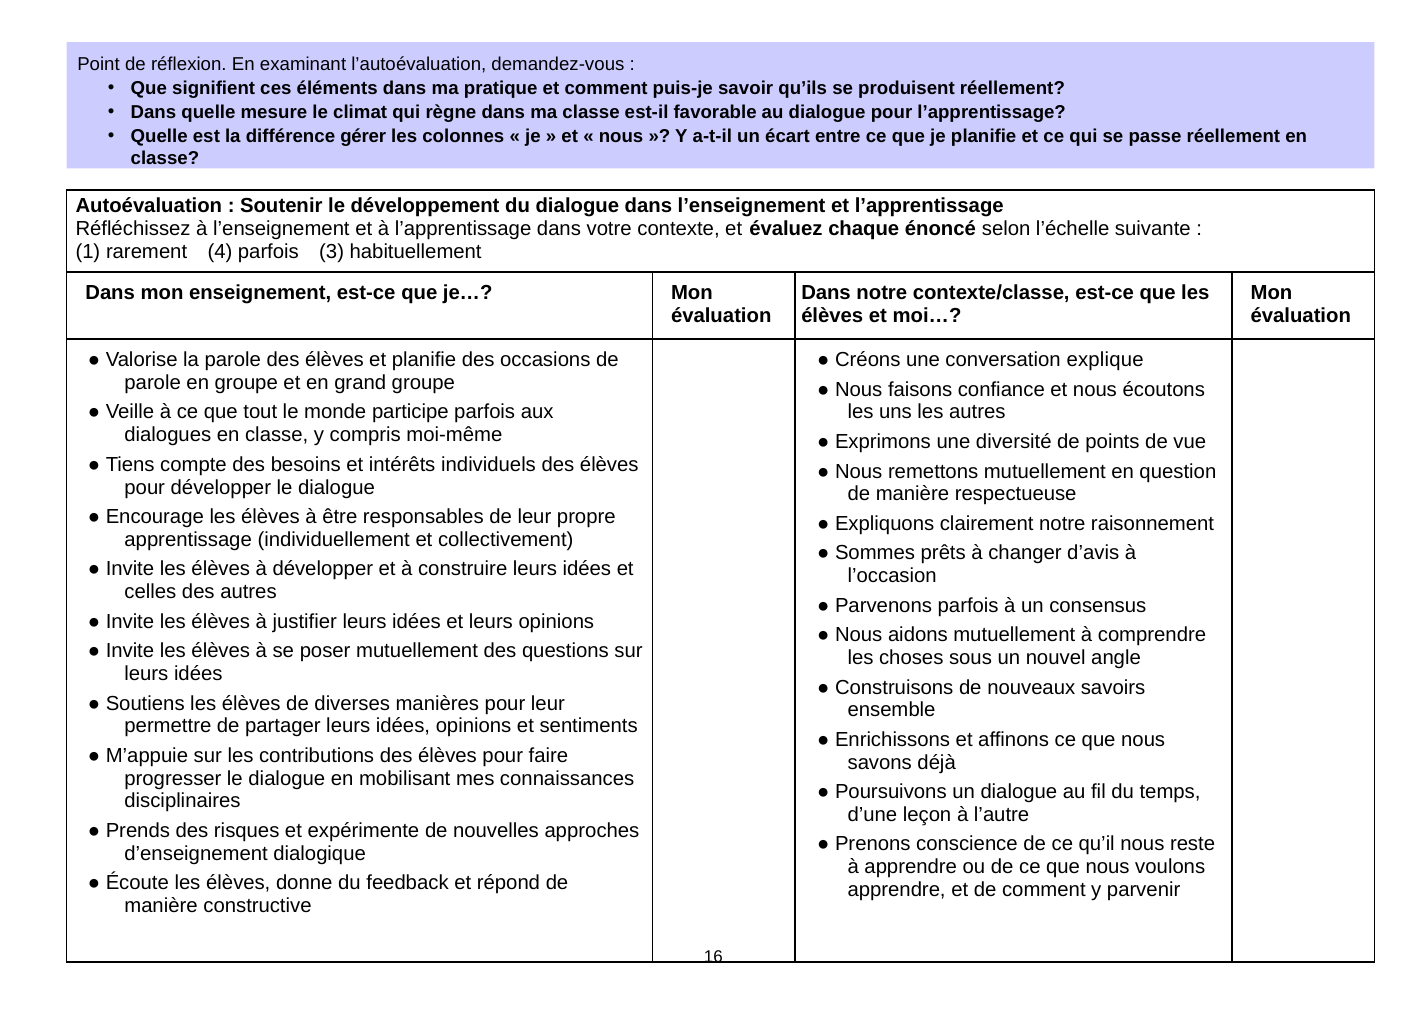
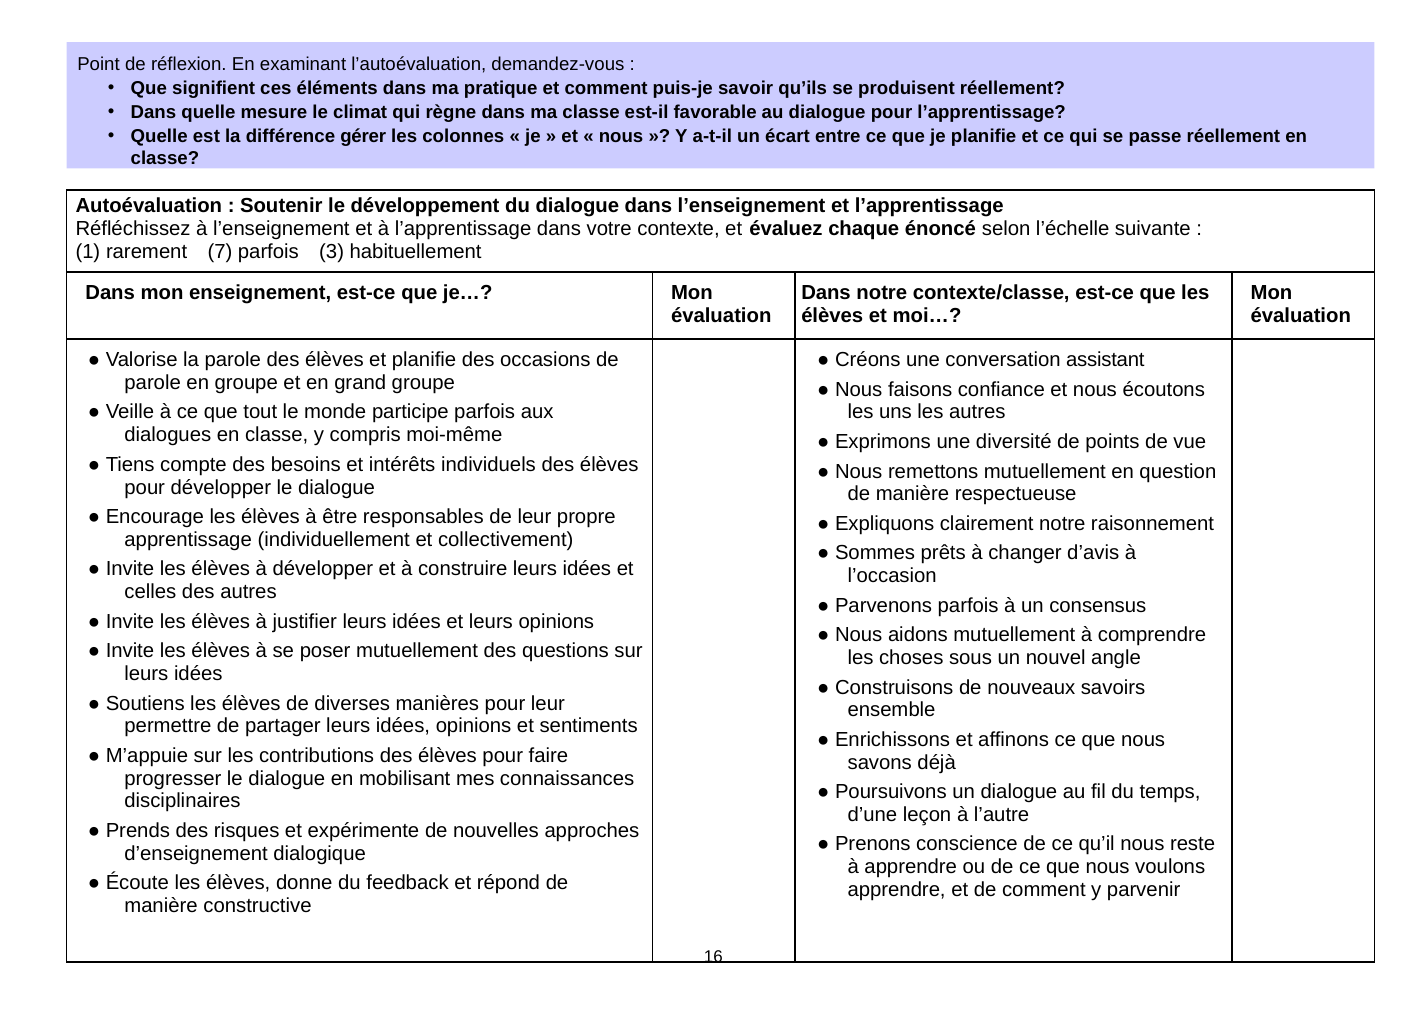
4: 4 -> 7 (220, 252)
explique: explique -> assistant (1105, 360)
